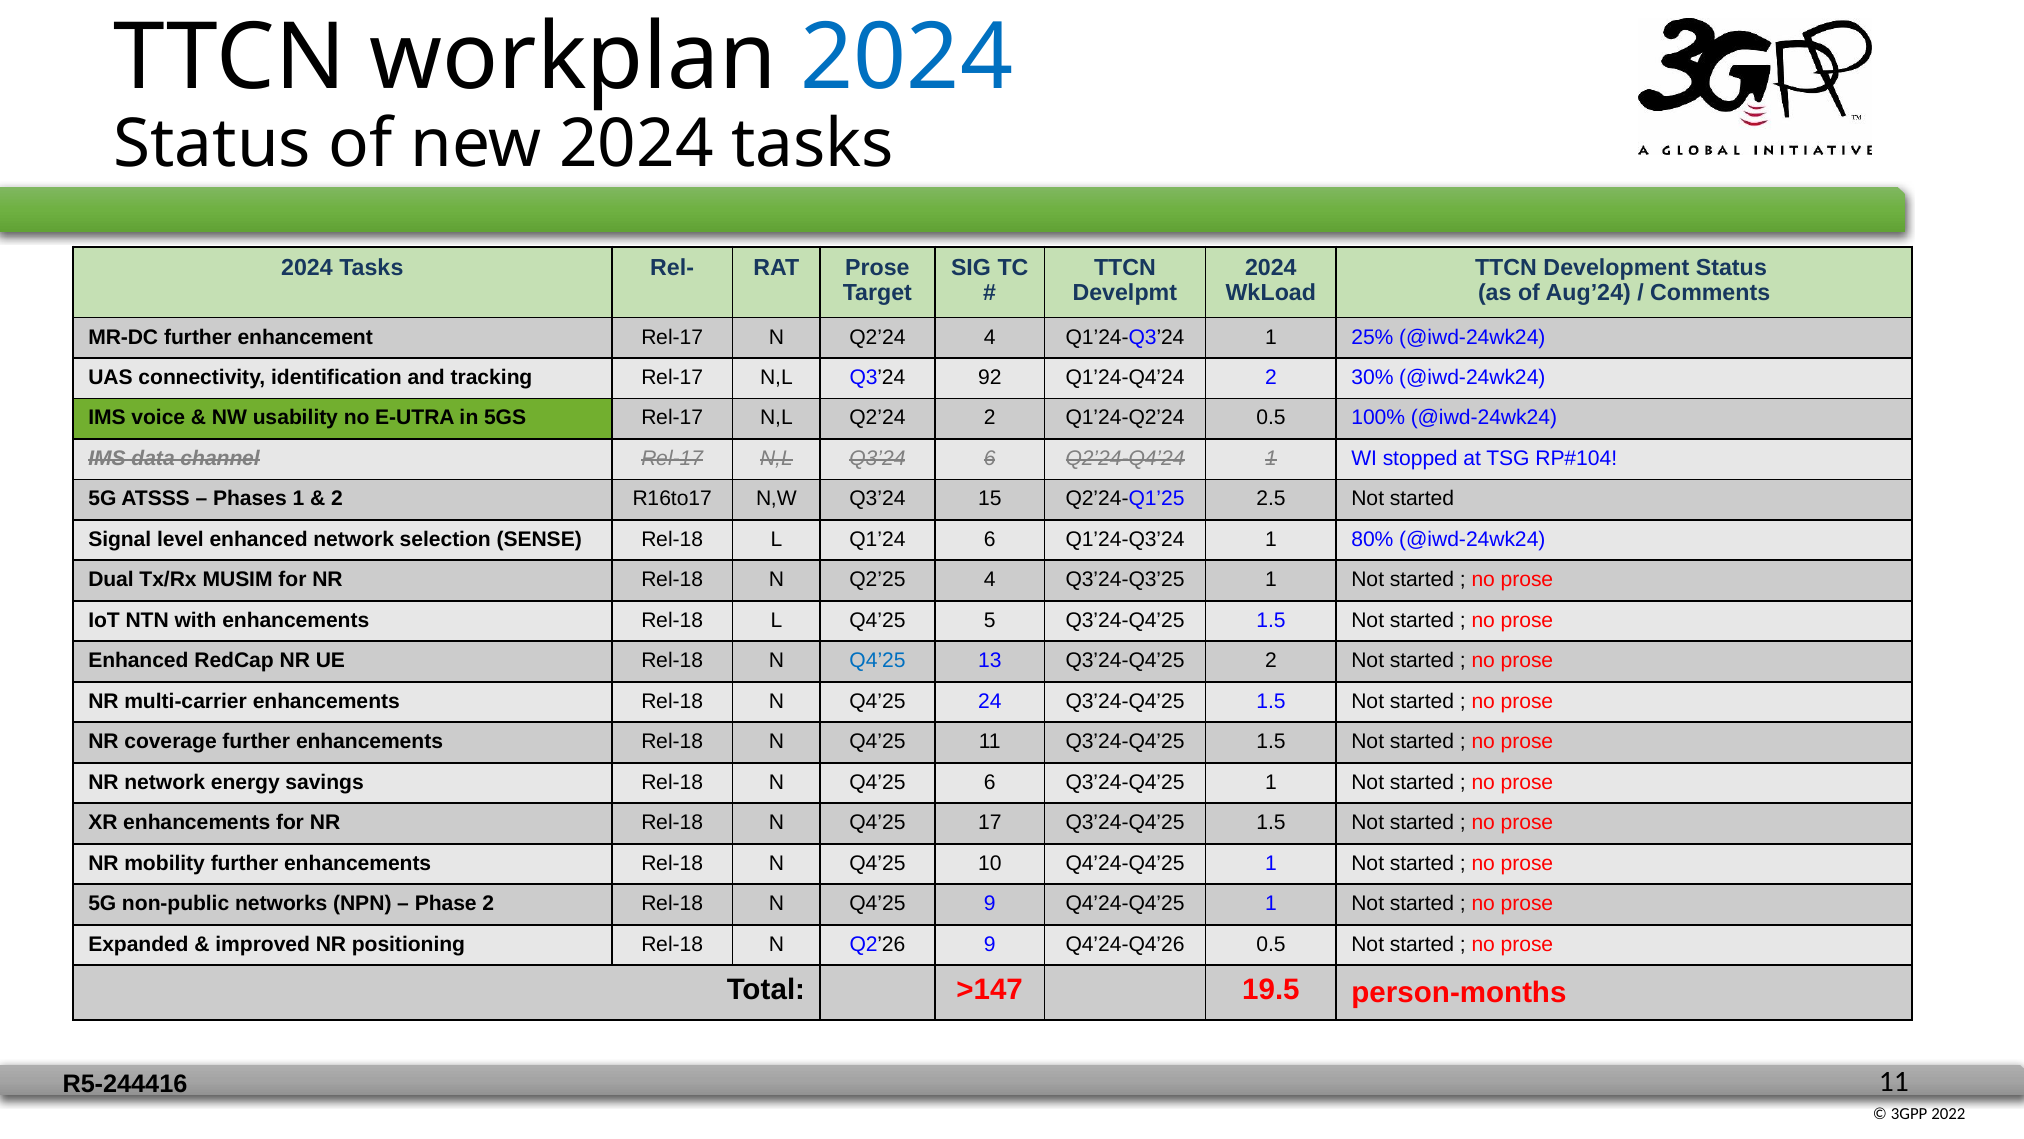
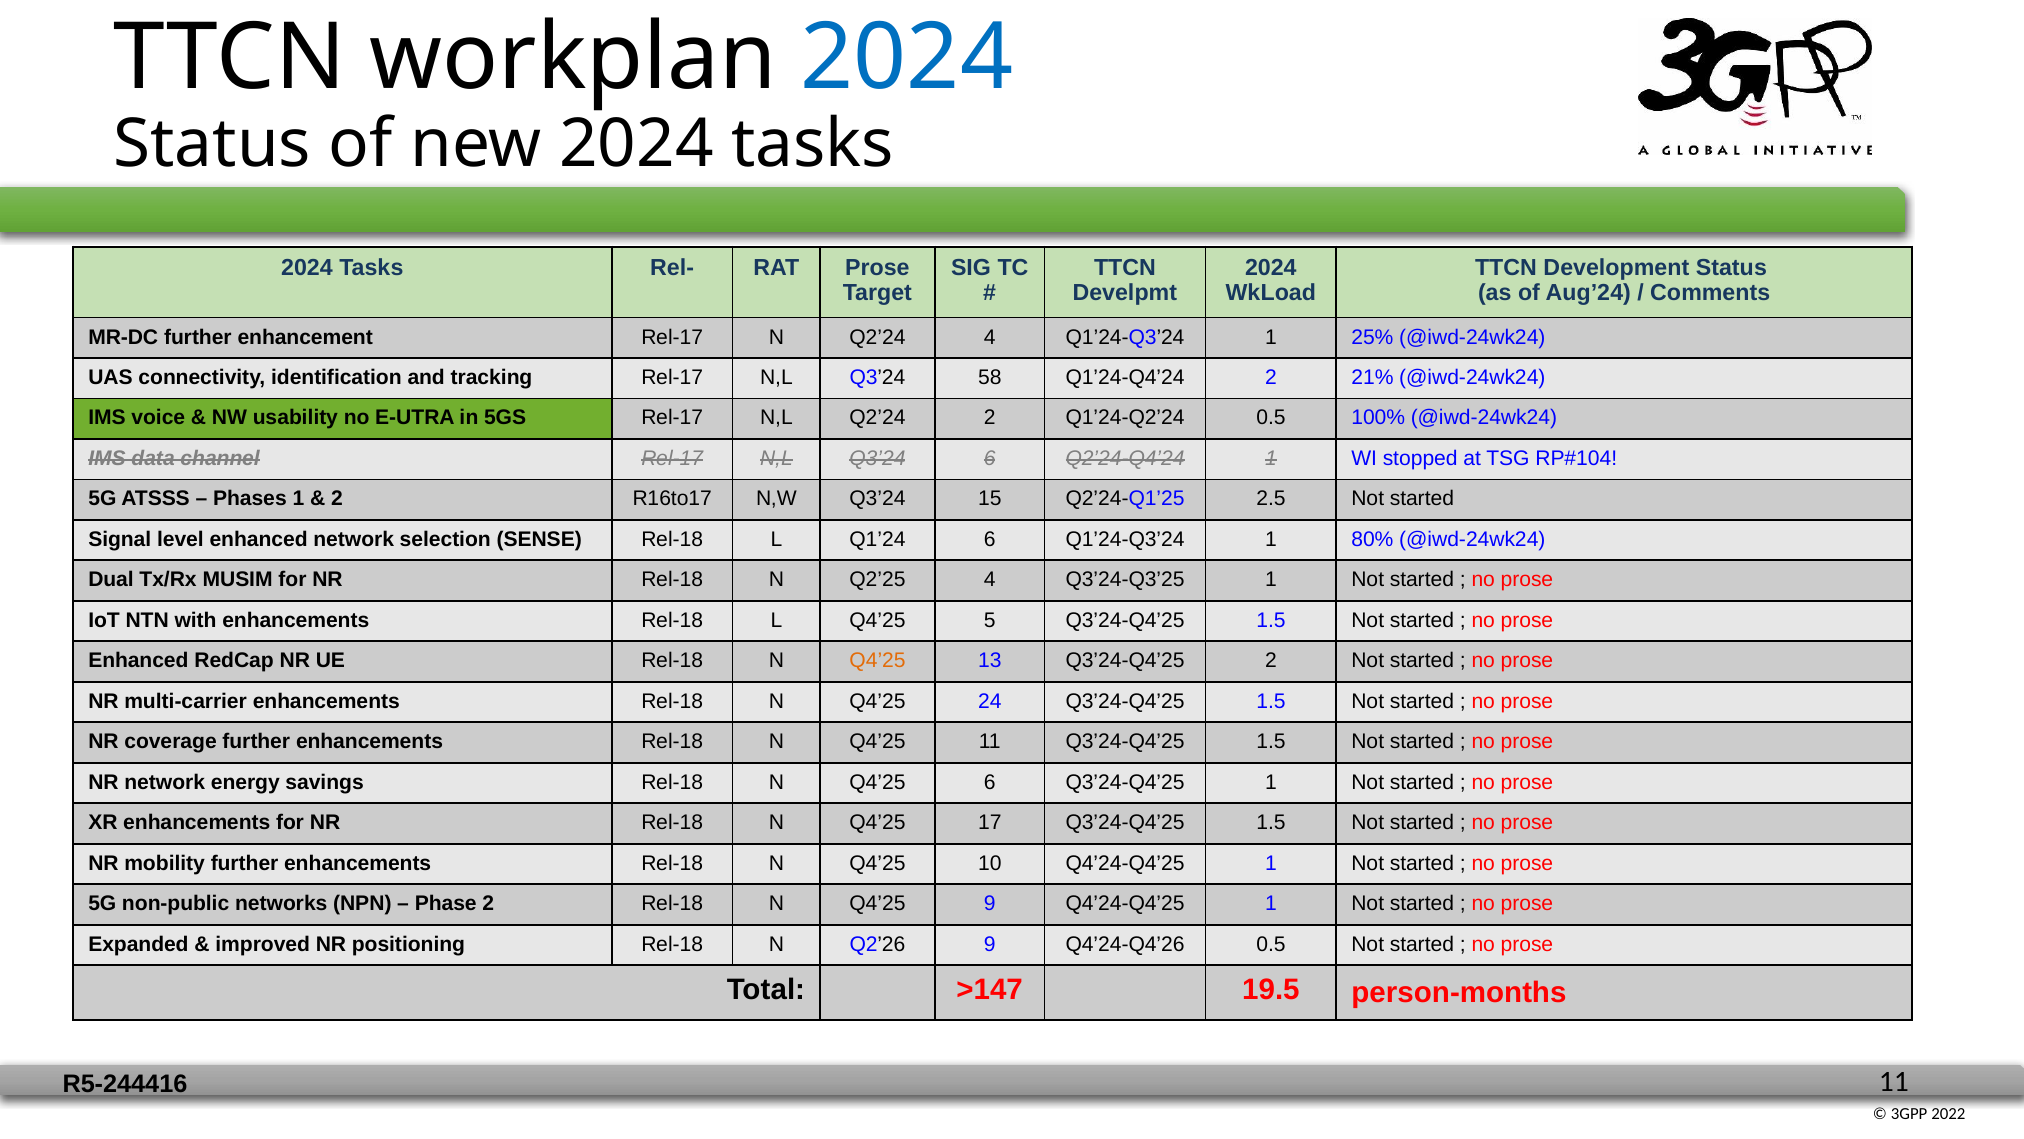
92: 92 -> 58 (990, 377)
30%: 30% -> 21% (1372, 377)
Q4’25 colour: blue -> orange (878, 661)
